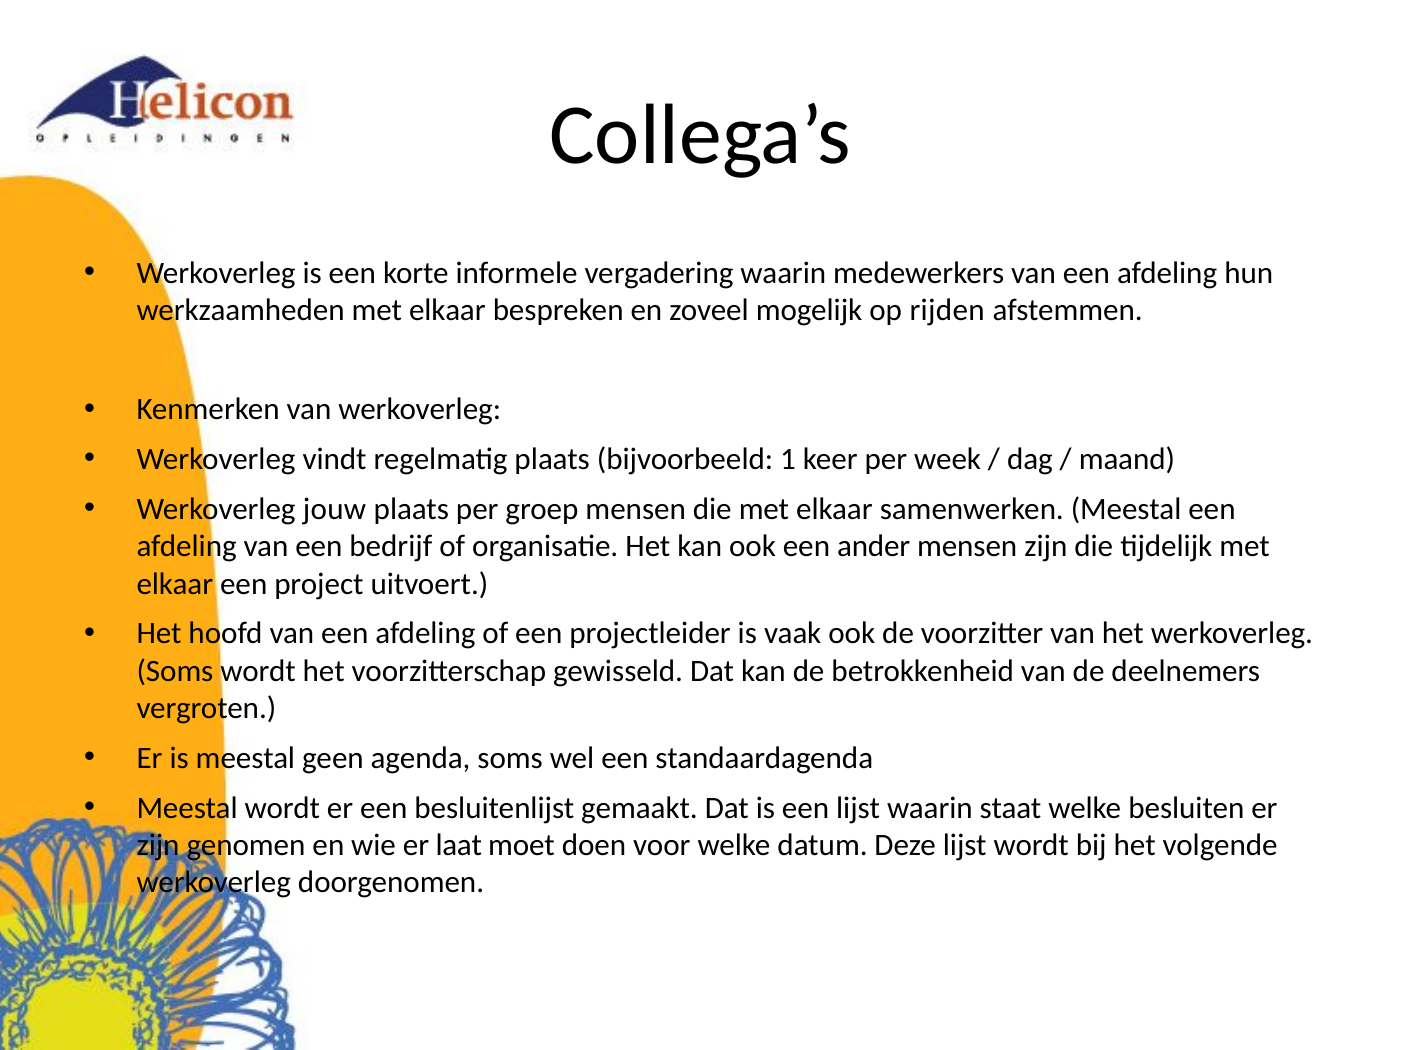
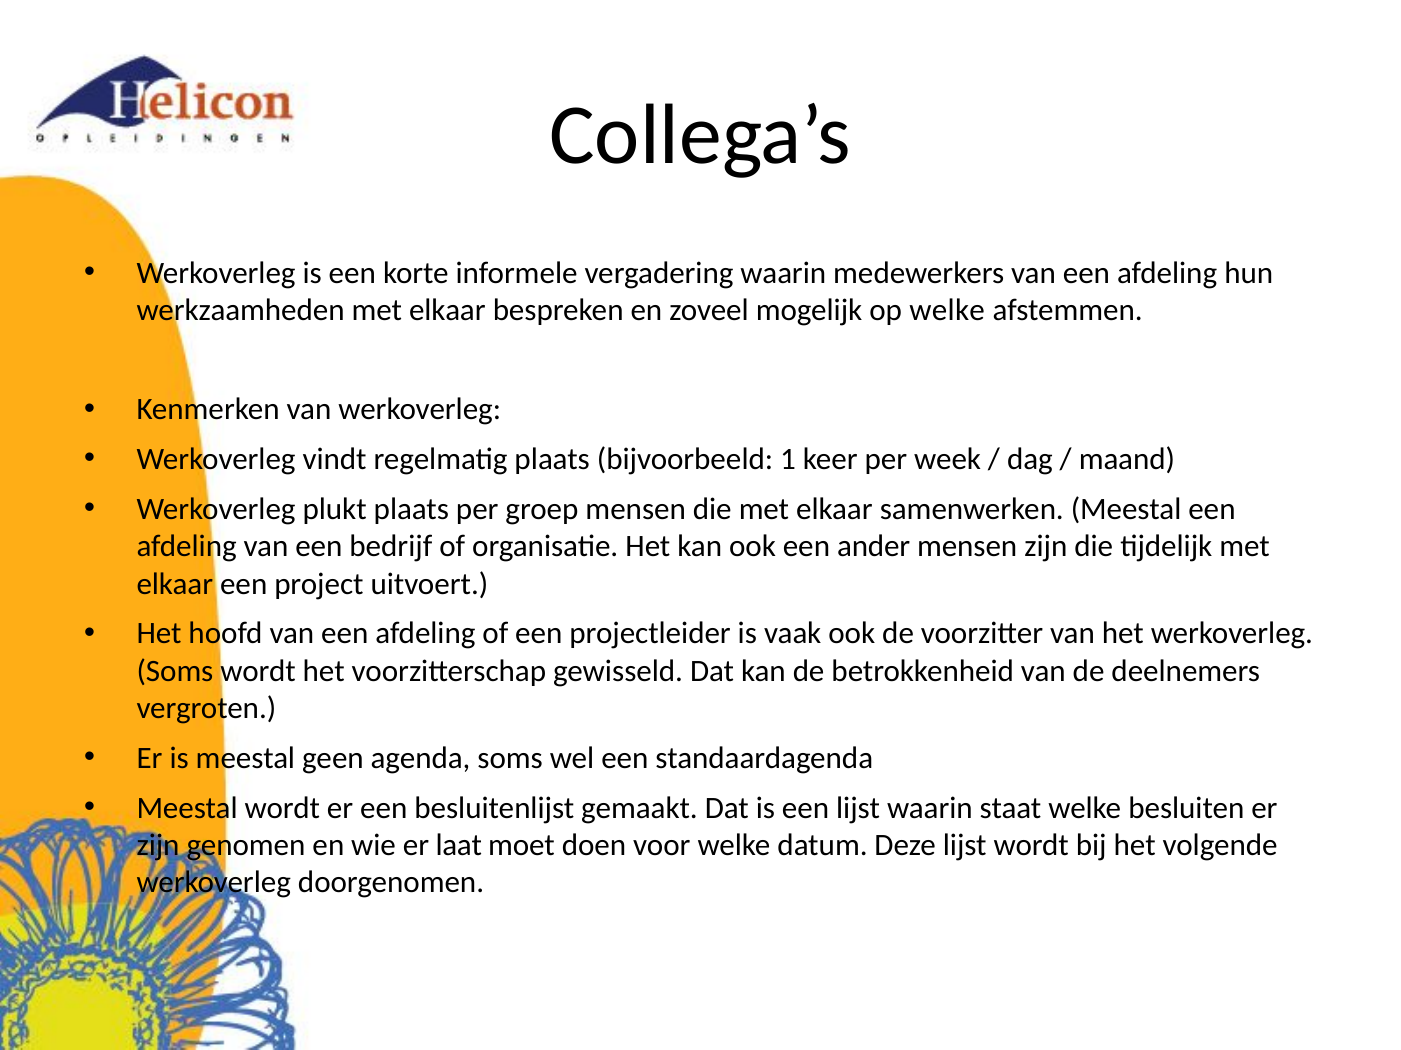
op rijden: rijden -> welke (947, 310)
jouw: jouw -> plukt (335, 510)
